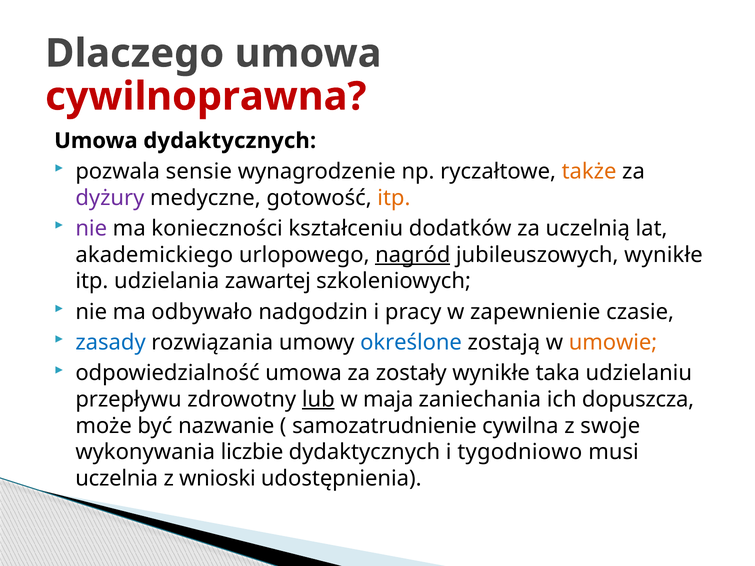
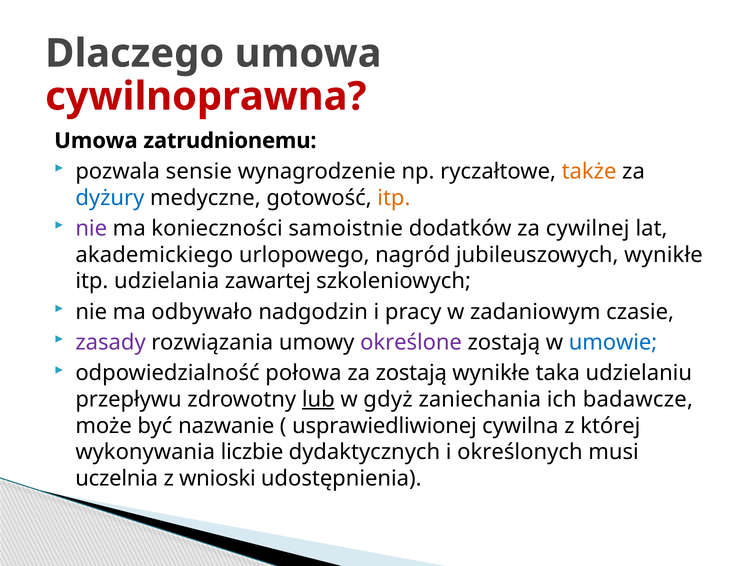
Umowa dydaktycznych: dydaktycznych -> zatrudnionemu (230, 141)
dyżury colour: purple -> blue (110, 198)
kształceniu: kształceniu -> samoistnie (346, 228)
uczelnią: uczelnią -> cywilnej (588, 228)
nagród underline: present -> none (413, 255)
zapewnienie: zapewnienie -> zadaniowym (535, 312)
zasady colour: blue -> purple (111, 343)
określone colour: blue -> purple (411, 343)
umowie colour: orange -> blue (613, 343)
odpowiedzialność umowa: umowa -> połowa (303, 373)
za zostały: zostały -> zostają (411, 373)
maja: maja -> gdyż (388, 400)
dopuszcza: dopuszcza -> badawcze (638, 400)
samozatrudnienie: samozatrudnienie -> usprawiedliwionej (384, 426)
swoje: swoje -> której (610, 426)
tygodniowo: tygodniowo -> określonych (520, 452)
